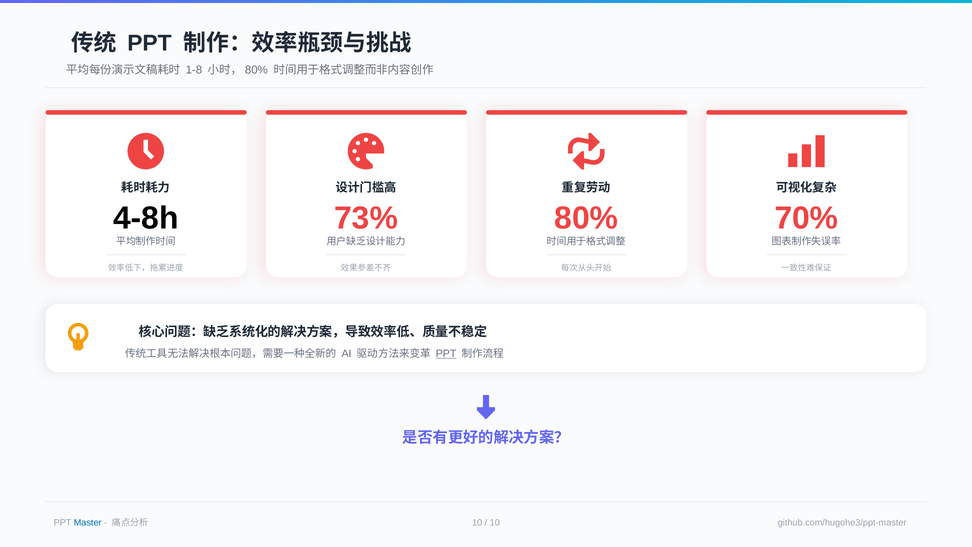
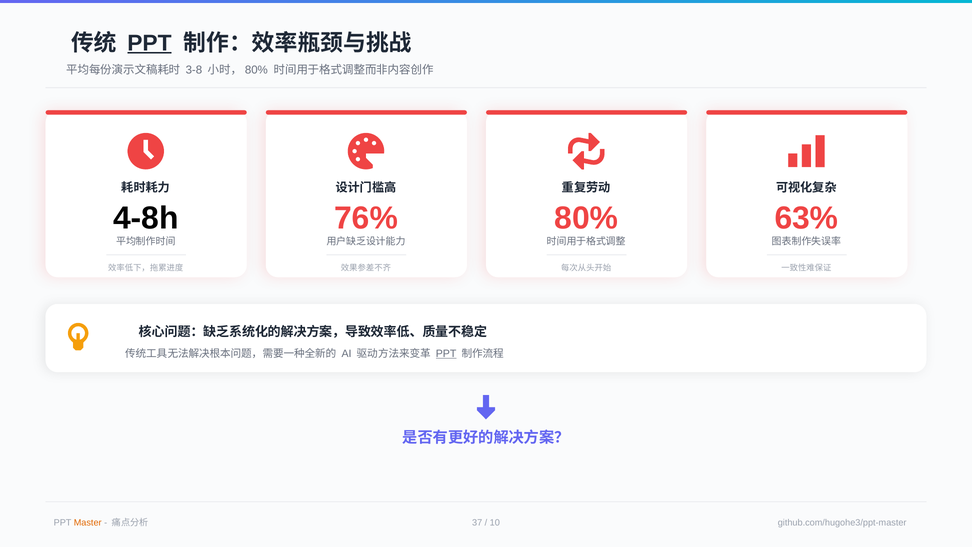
PPT underline: none -> present (149, 43)
1-8: 1-8 -> 3-8 (194, 70)
73%: 73% -> 76% (366, 218)
70%: 70% -> 63% (806, 218)
Master colour: blue -> orange (88, 522)
10: 10 -> 37 (477, 522)
